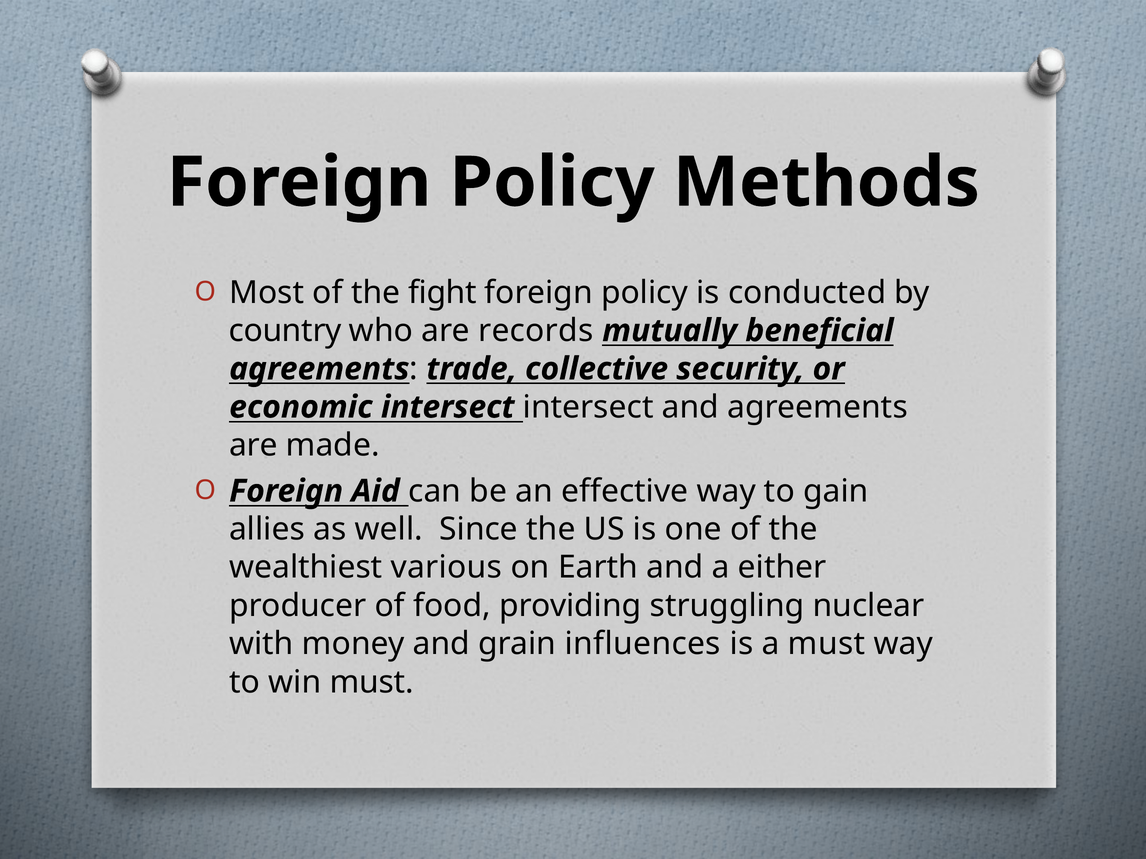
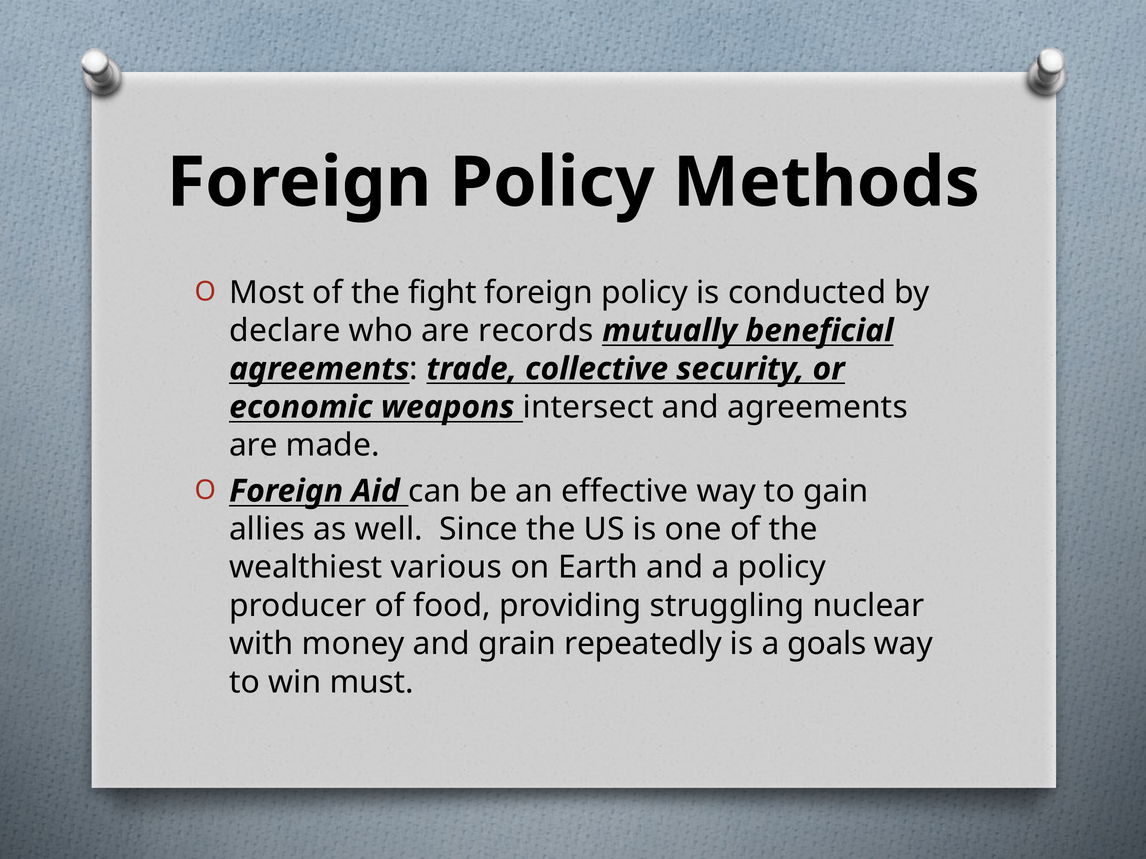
country: country -> declare (285, 331)
economic intersect: intersect -> weapons (448, 407)
a either: either -> policy (782, 568)
influences: influences -> repeatedly (643, 644)
a must: must -> goals (827, 644)
